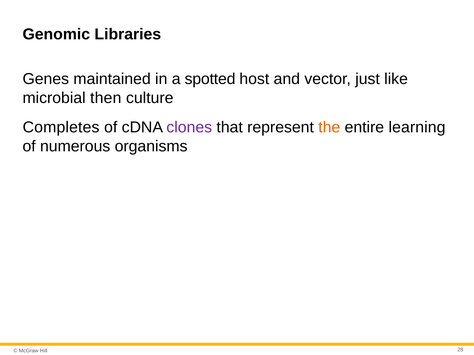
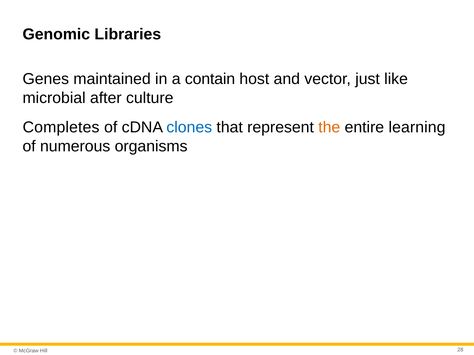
spotted: spotted -> contain (210, 79)
then: then -> after (106, 98)
clones colour: purple -> blue (189, 128)
